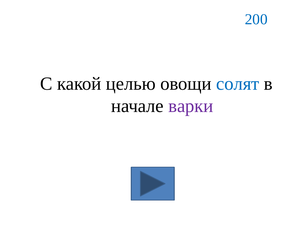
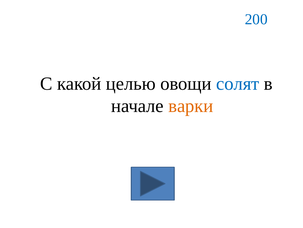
варки colour: purple -> orange (191, 106)
